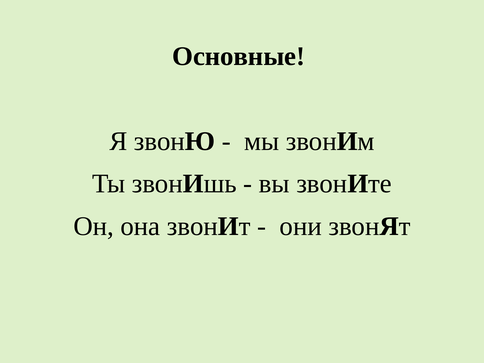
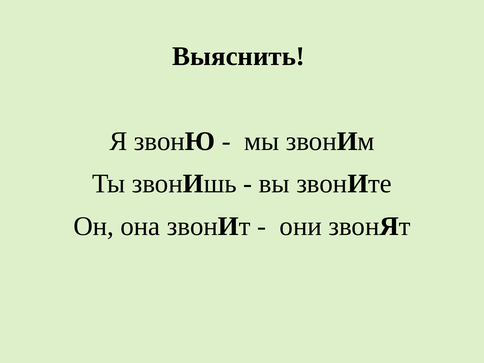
Основные: Основные -> Выяснить (239, 56)
